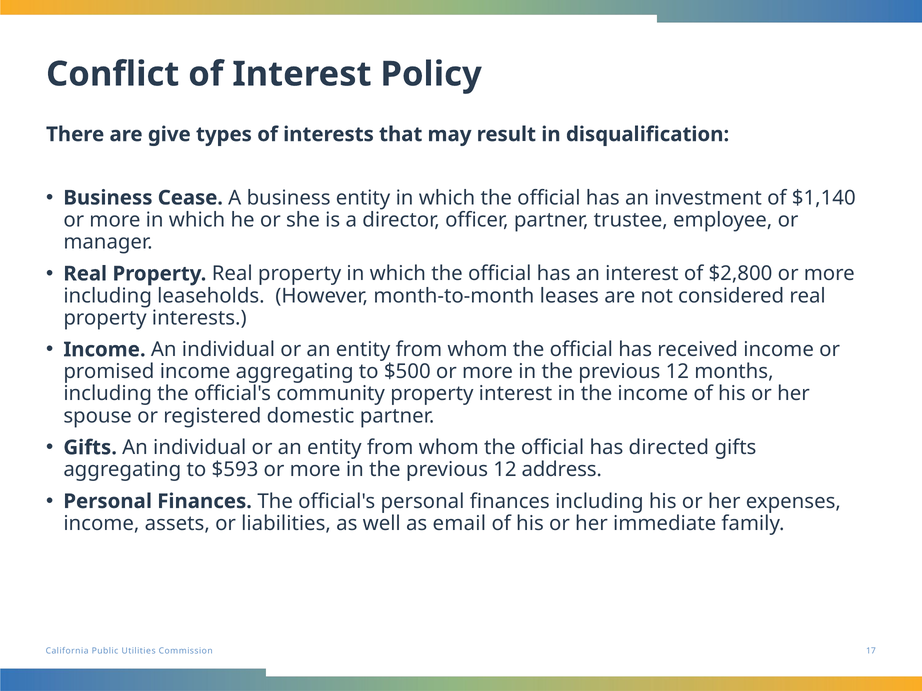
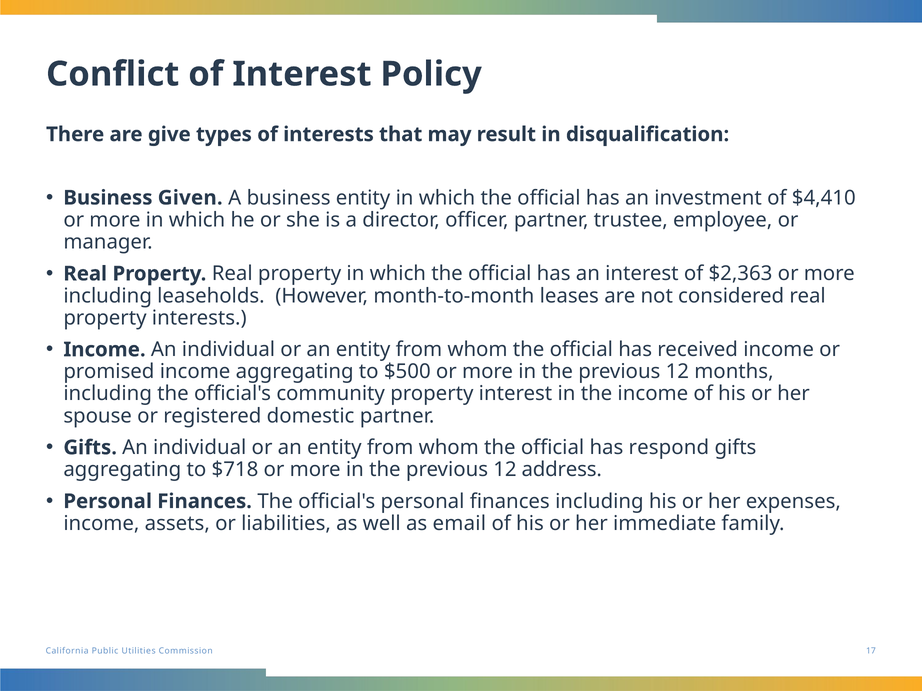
Cease: Cease -> Given (190, 198)
$1,140: $1,140 -> $4,410 (824, 198)
$2,800: $2,800 -> $2,363 (740, 274)
directed: directed -> respond (669, 448)
$593: $593 -> $718 (235, 470)
